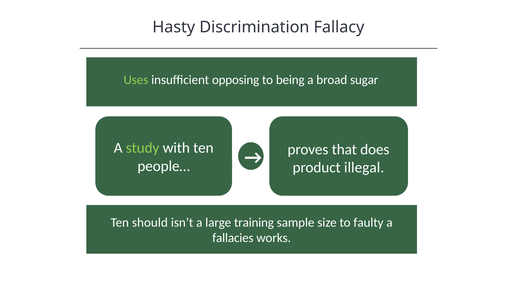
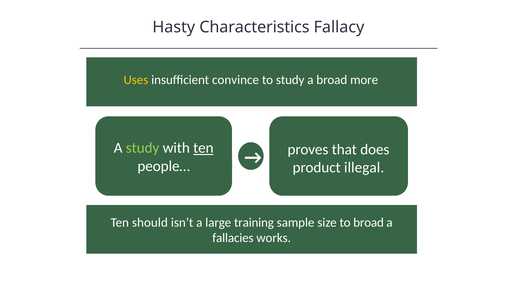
Discrimination: Discrimination -> Characteristics (254, 27)
Uses colour: light green -> yellow (136, 80)
opposing: opposing -> convince (236, 80)
to being: being -> study (290, 80)
sugar: sugar -> more (364, 80)
ten underline: none -> present (203, 148)
to faulty: faulty -> broad (369, 222)
